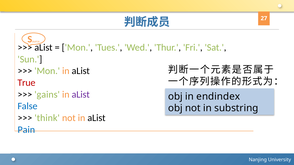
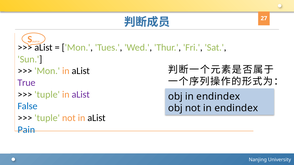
True colour: red -> purple (26, 83)
gains: gains -> tuple (47, 95)
not in substring: substring -> endindex (236, 108)
think: think -> tuple (47, 118)
